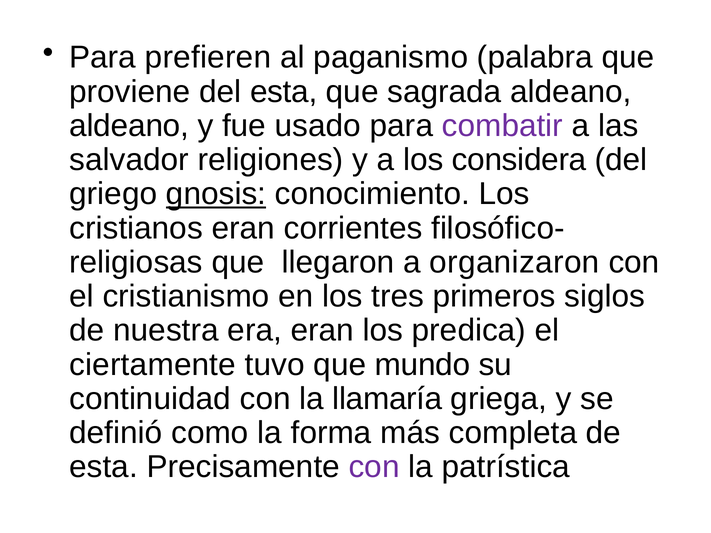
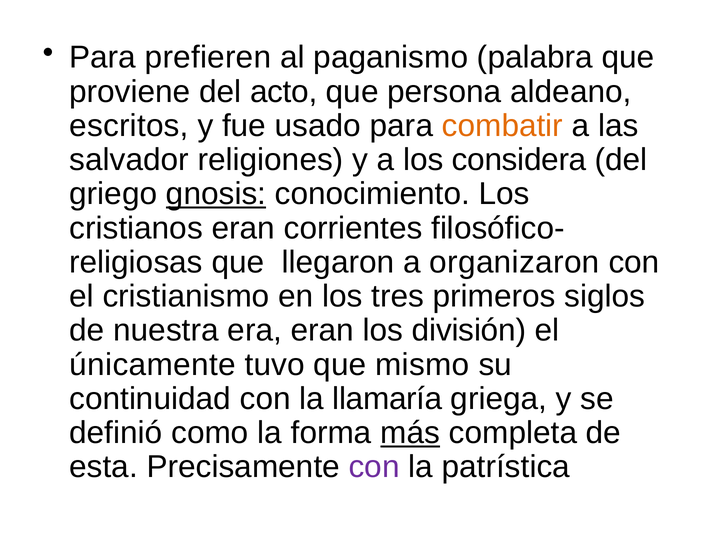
del esta: esta -> acto (284, 92)
sagrada: sagrada -> persona (444, 92)
aldeano: aldeano -> escritos (129, 126)
combatir colour: purple -> orange (502, 126)
predica: predica -> división (469, 331)
ciertamente: ciertamente -> únicamente (153, 365)
mundo: mundo -> mismo (422, 365)
más underline: none -> present (410, 433)
